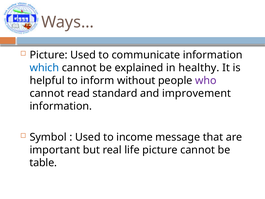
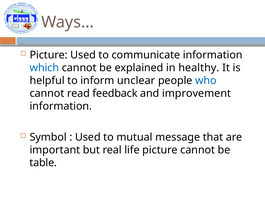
without: without -> unclear (136, 80)
who colour: purple -> blue (206, 80)
standard: standard -> feedback (115, 93)
income: income -> mutual (134, 137)
